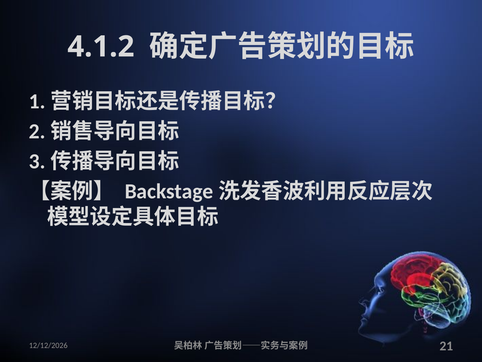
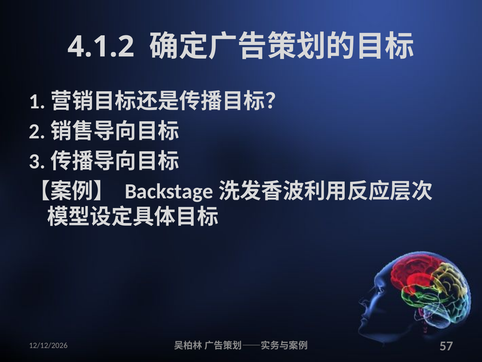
21: 21 -> 57 (446, 345)
